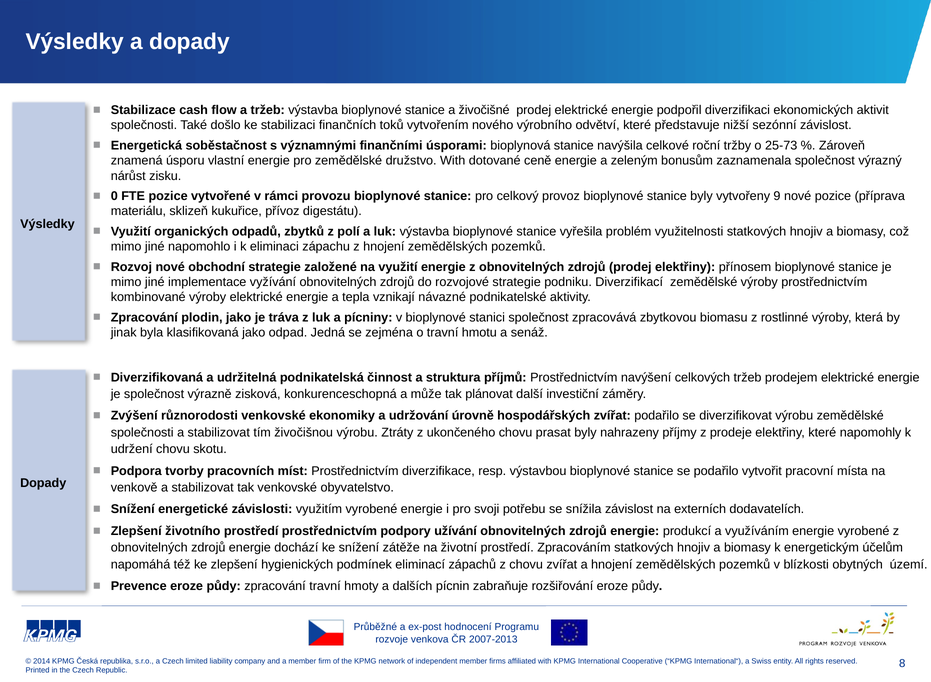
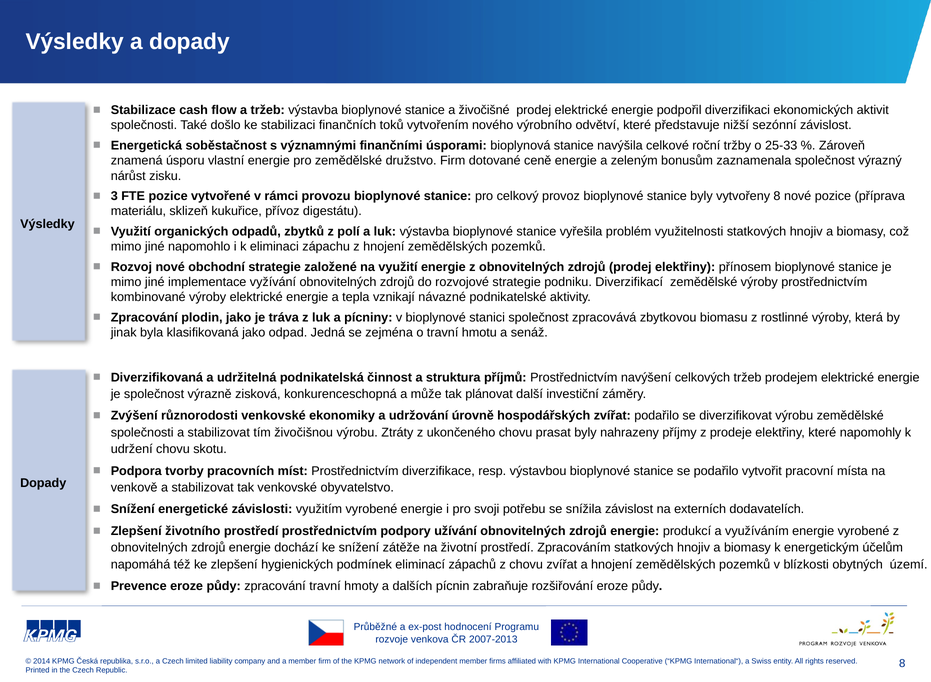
25-73: 25-73 -> 25-33 (781, 145)
družstvo With: With -> Firm (453, 161)
0: 0 -> 3 (114, 196)
vytvořeny 9: 9 -> 8 (777, 196)
